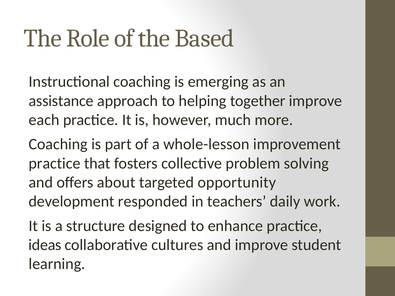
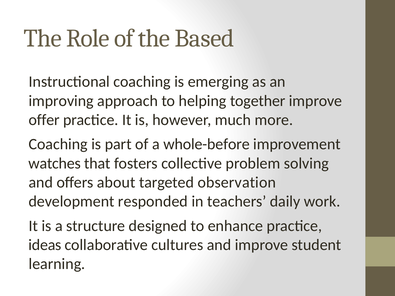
assistance: assistance -> improving (61, 101)
each: each -> offer (44, 120)
whole-lesson: whole-lesson -> whole-before (206, 144)
practice: practice -> watches (55, 163)
opportunity: opportunity -> observation (237, 183)
